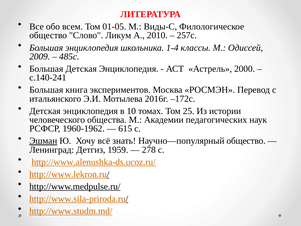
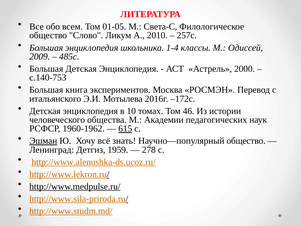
Виды-С: Виды-С -> Света-С (160, 27)
с.140-241: с.140-241 -> с.140-753 (48, 78)
25: 25 -> 46 (189, 111)
615 underline: none -> present (125, 129)
